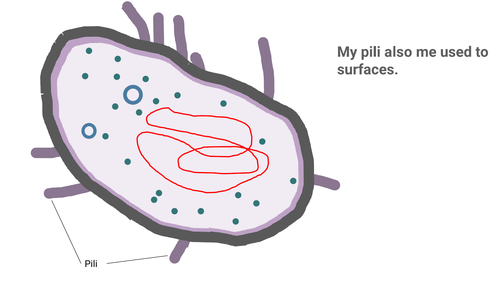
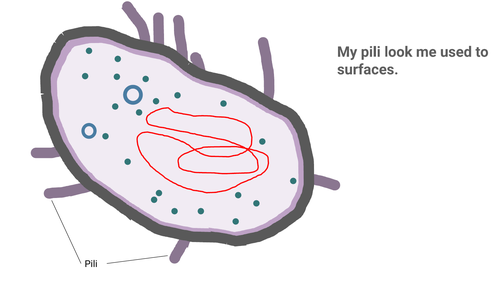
also: also -> look (398, 52)
